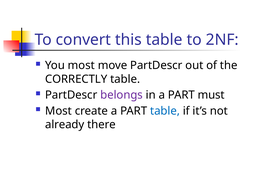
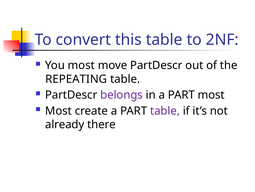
CORRECTLY: CORRECTLY -> REPEATING (76, 79)
PART must: must -> most (211, 95)
table colour: blue -> purple (165, 110)
